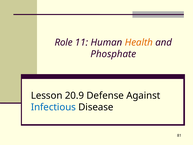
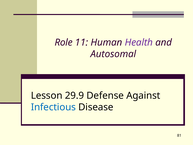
Health colour: orange -> purple (139, 42)
Phosphate: Phosphate -> Autosomal (113, 54)
20.9: 20.9 -> 29.9 (74, 95)
